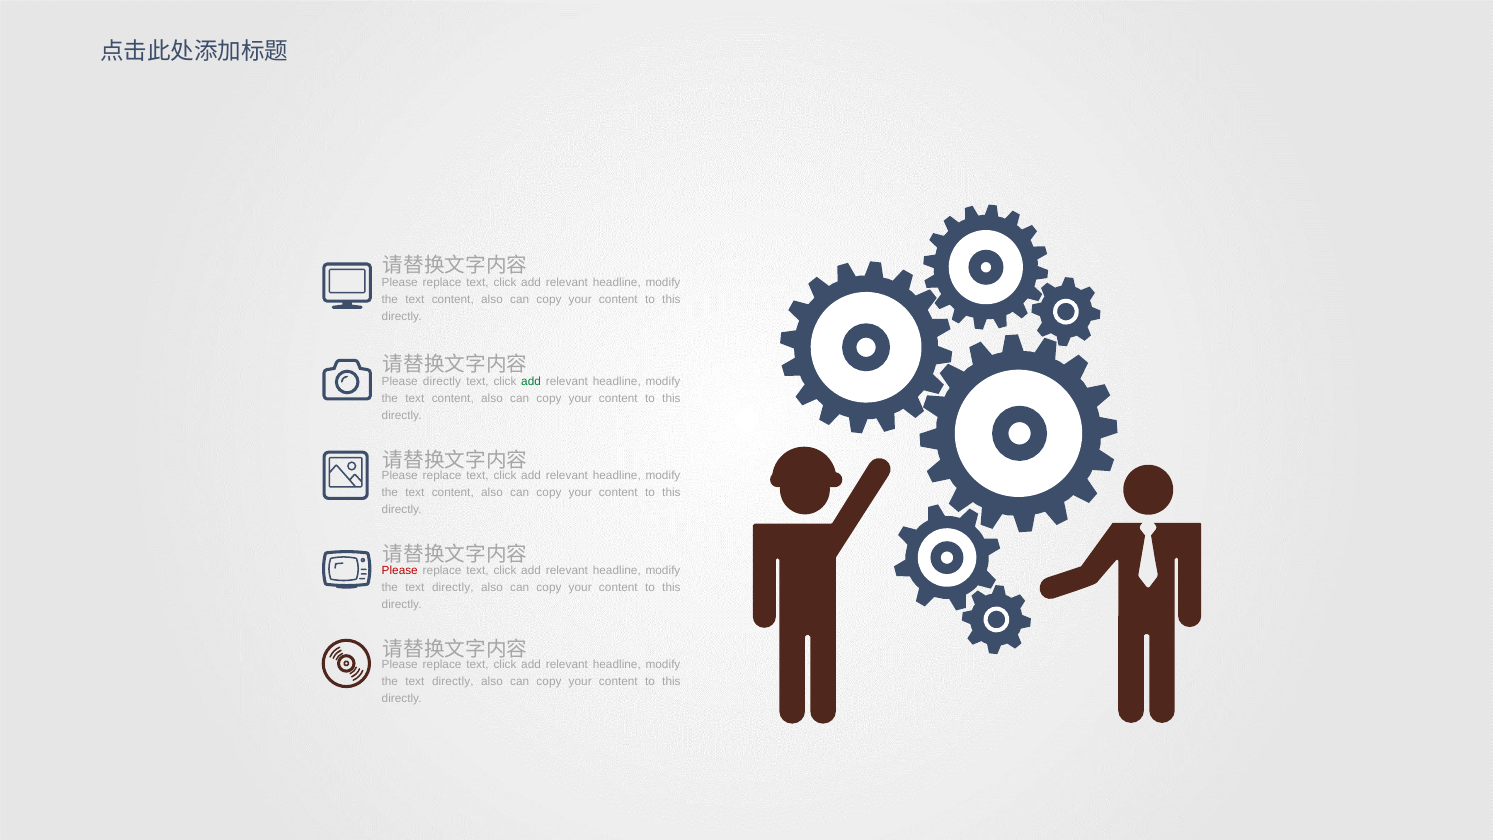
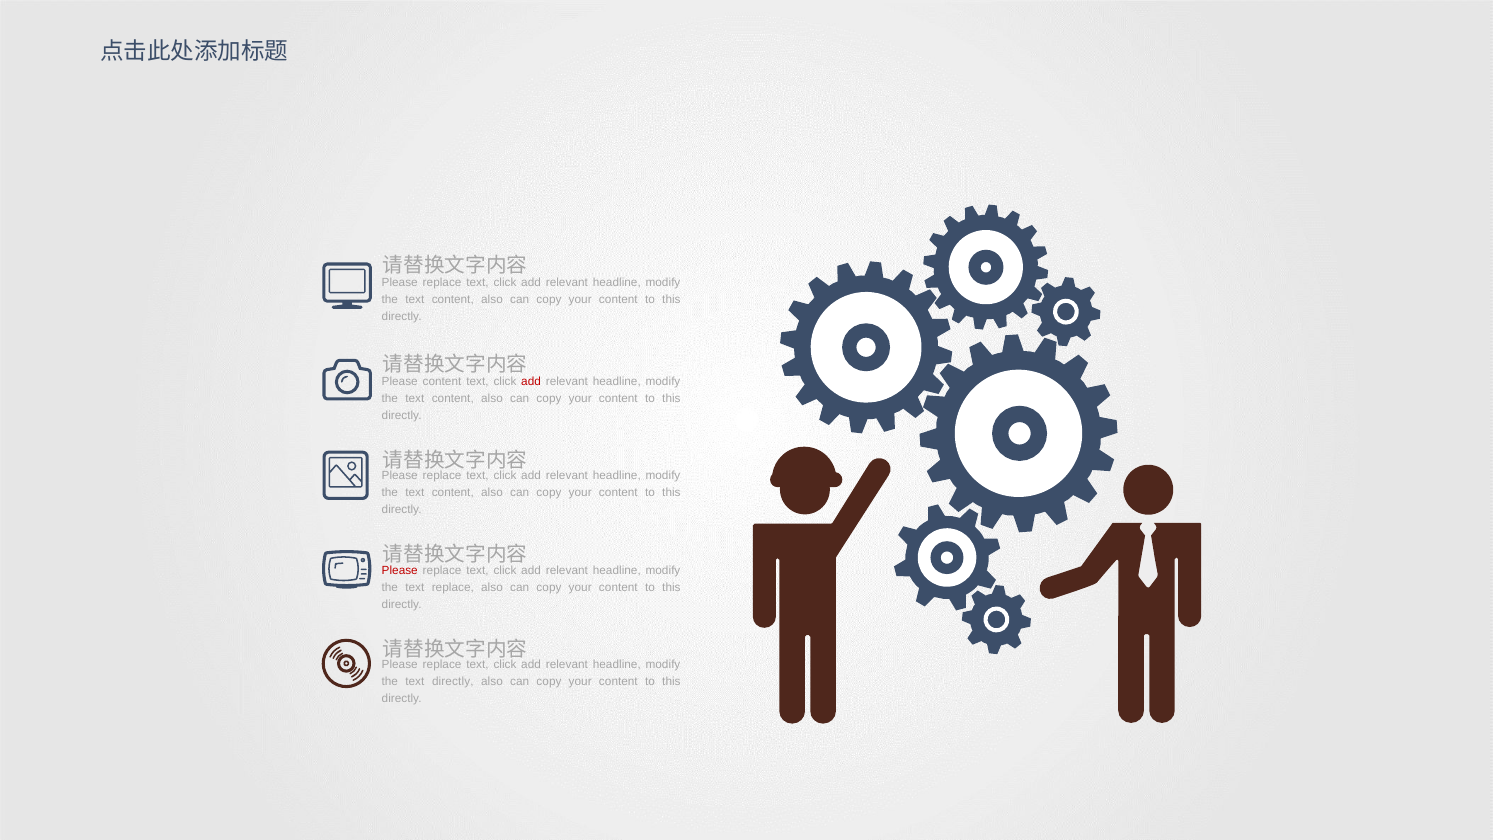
Please directly: directly -> content (442, 382)
add colour: green -> red (531, 382)
directly: directly -> replace (453, 587)
